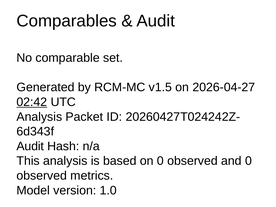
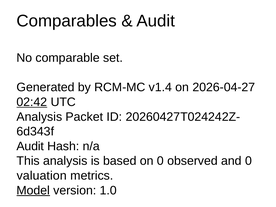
v1.5: v1.5 -> v1.4 (160, 87)
observed: observed -> valuation (42, 176)
Model underline: none -> present (33, 190)
